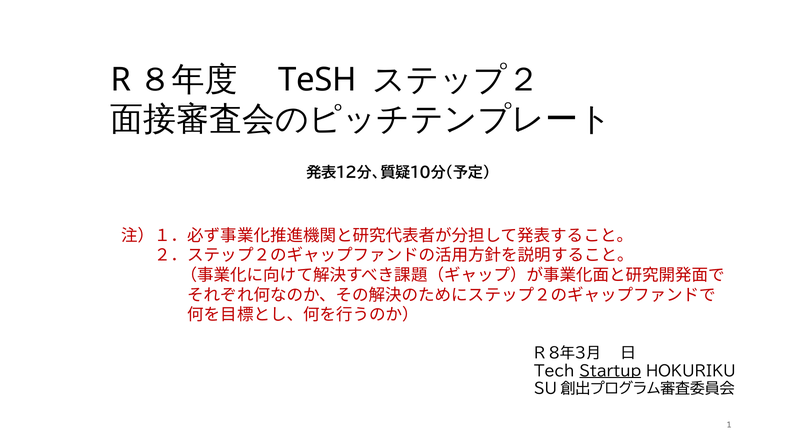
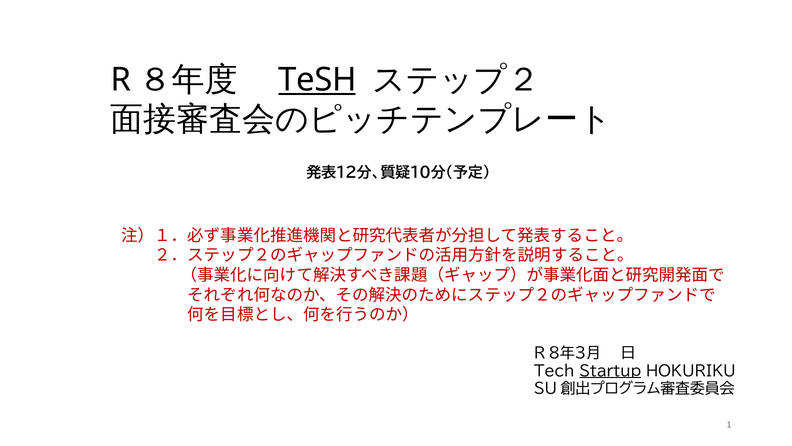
TeSH underline: none -> present (317, 80)
